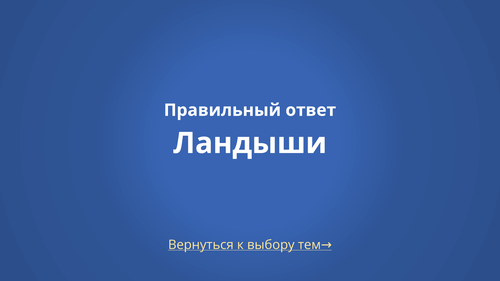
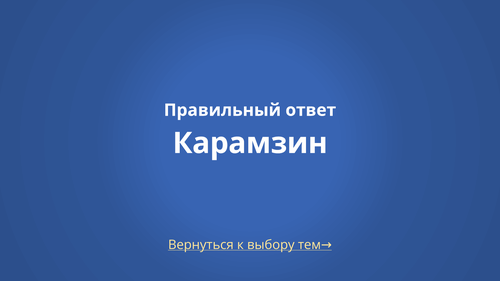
Ландыши: Ландыши -> Карамзин (250, 143)
